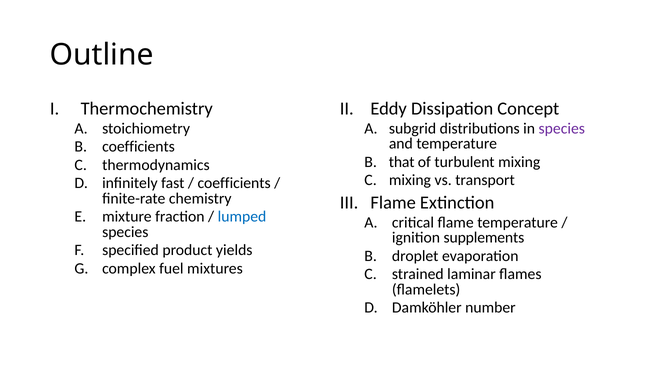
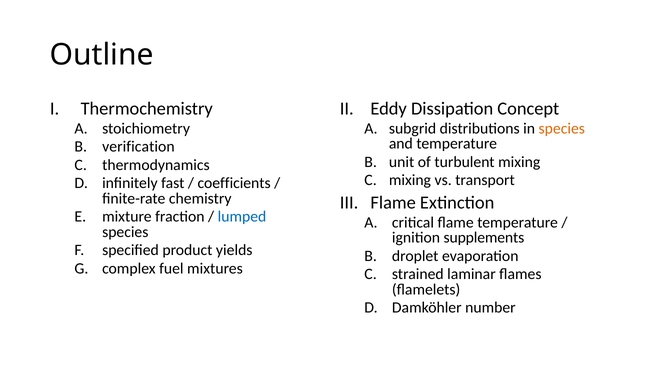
species colour: purple -> orange (562, 129)
coefficients: coefficients -> verification (138, 147)
that: that -> unit (402, 162)
